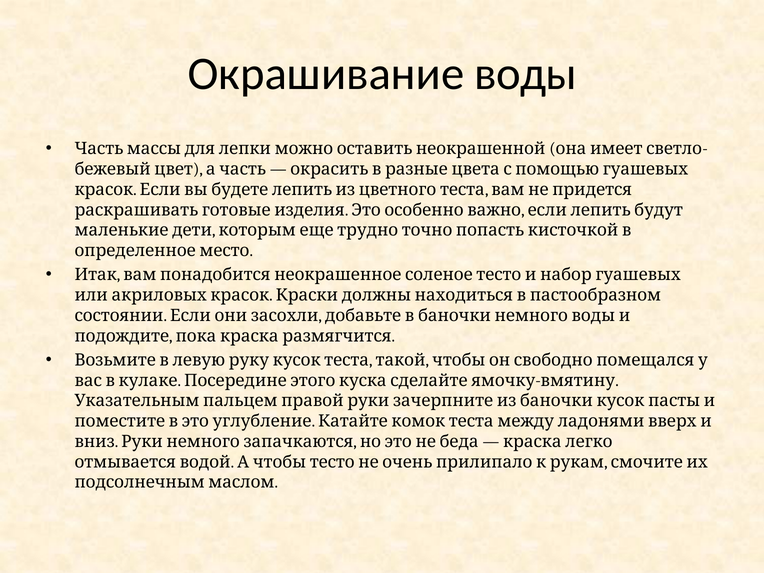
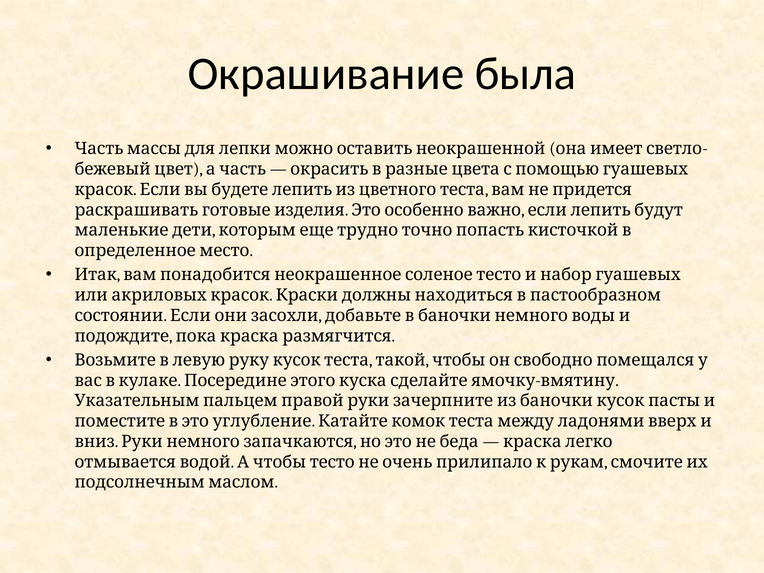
воды: воды -> была (526, 74)
